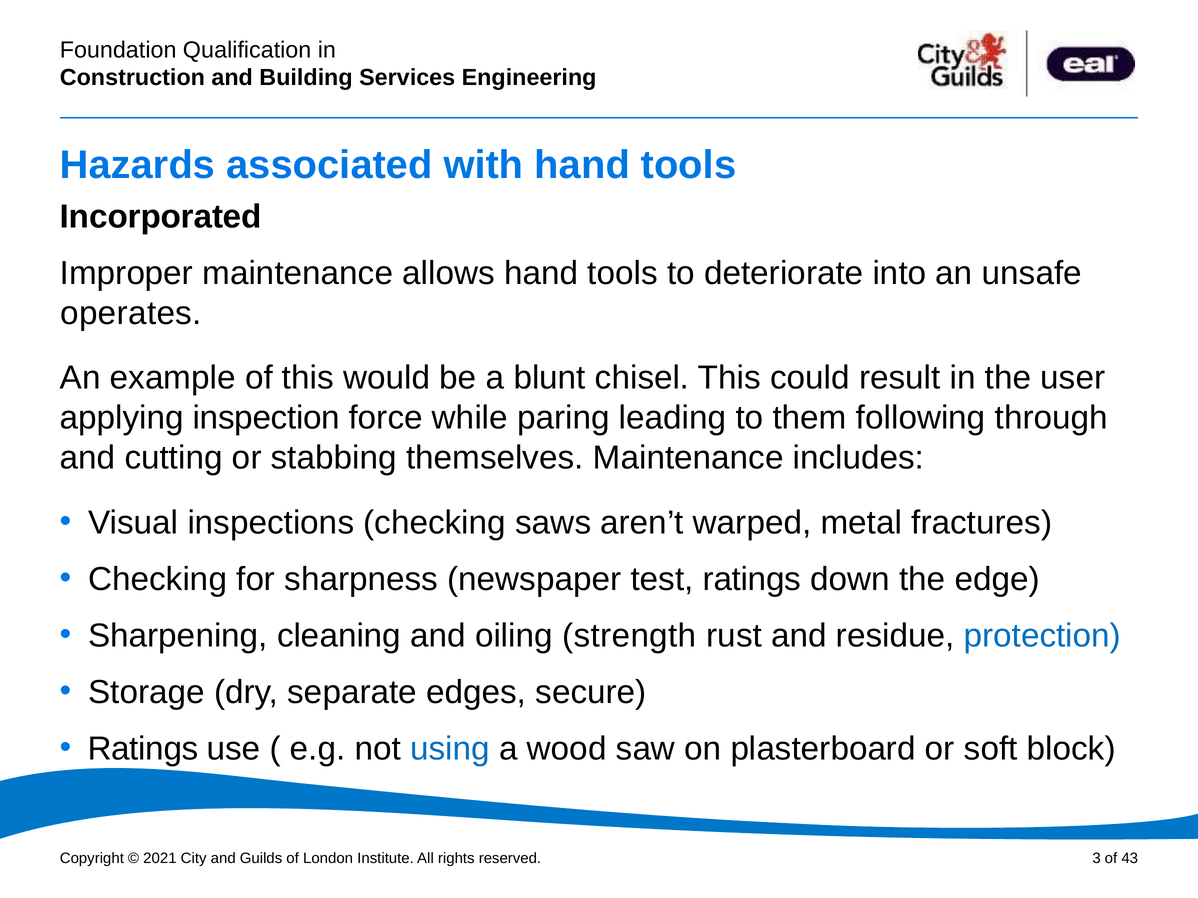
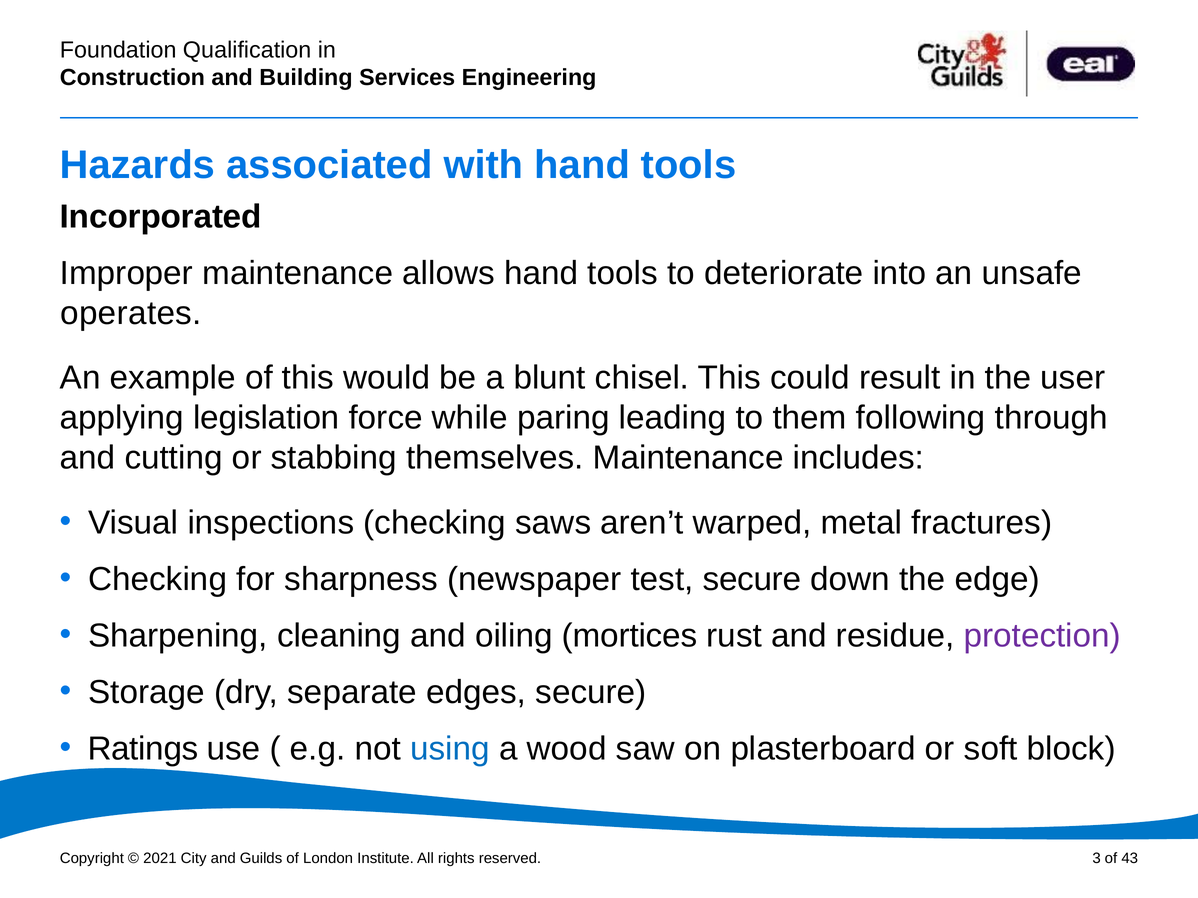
inspection: inspection -> legislation (266, 418)
test ratings: ratings -> secure (752, 580)
strength: strength -> mortices (630, 636)
protection colour: blue -> purple (1042, 636)
